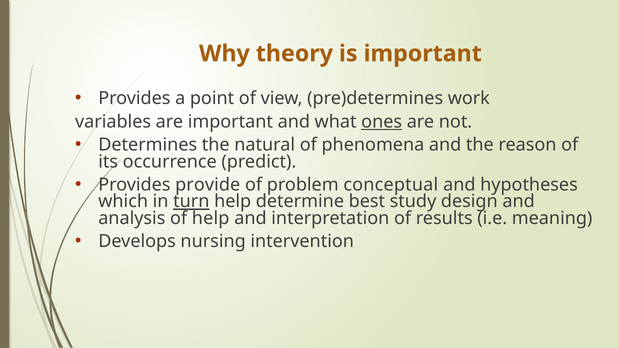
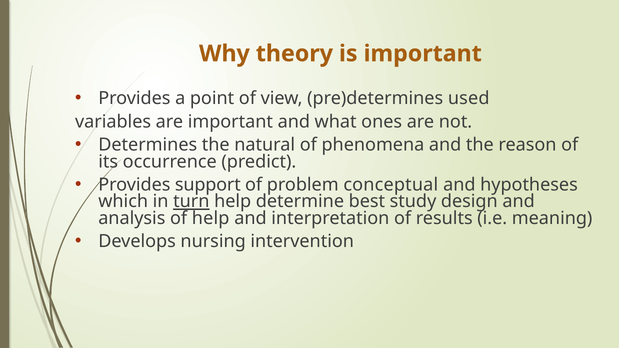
work: work -> used (469, 98)
ones underline: present -> none (382, 122)
provide: provide -> support (208, 185)
